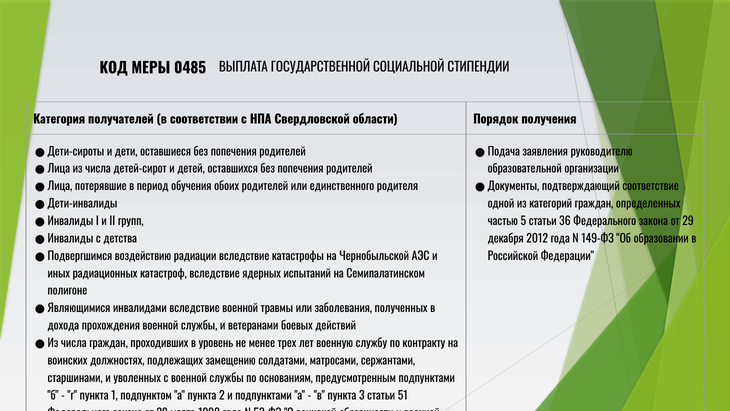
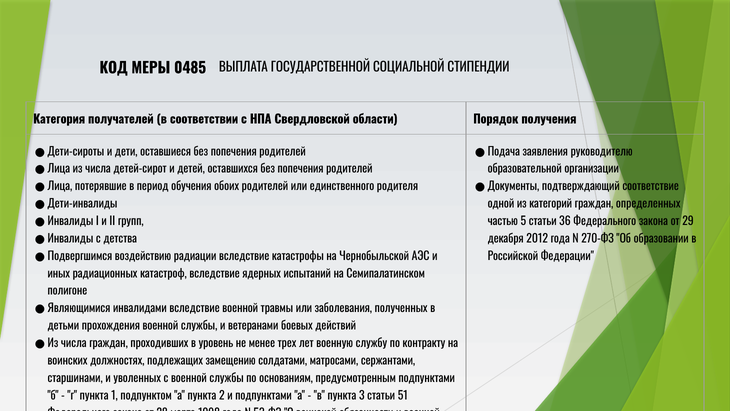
149-ФЗ: 149-ФЗ -> 270-ФЗ (598, 239)
дохода: дохода -> детьми (63, 326)
